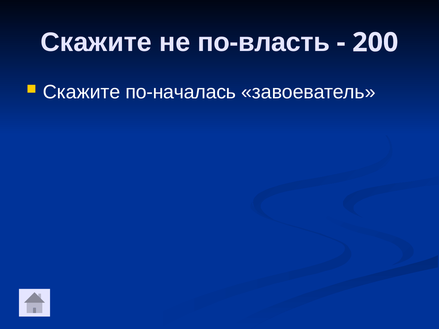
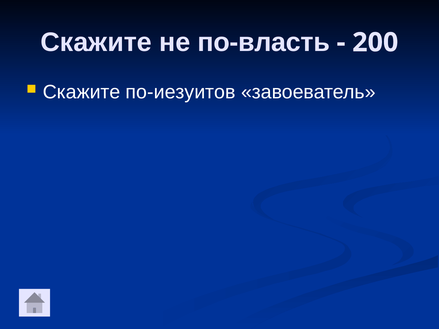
по-началась: по-началась -> по-иезуитов (181, 92)
